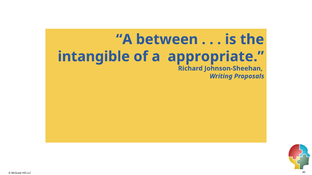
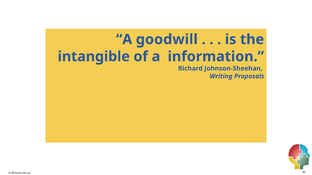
between: between -> goodwill (167, 40)
appropriate: appropriate -> information (216, 57)
